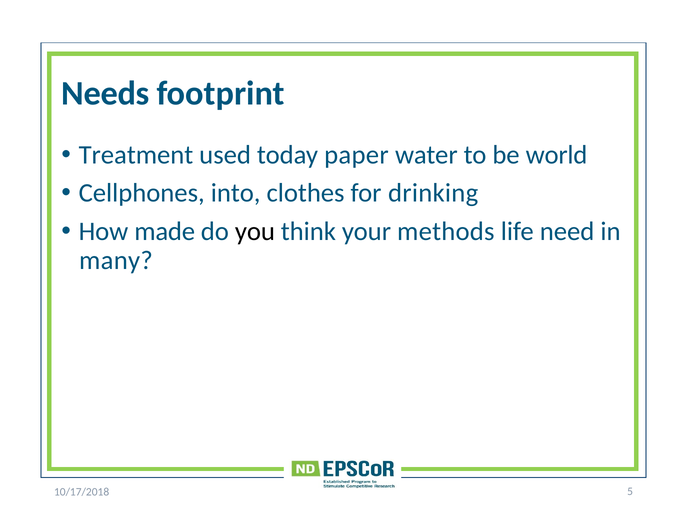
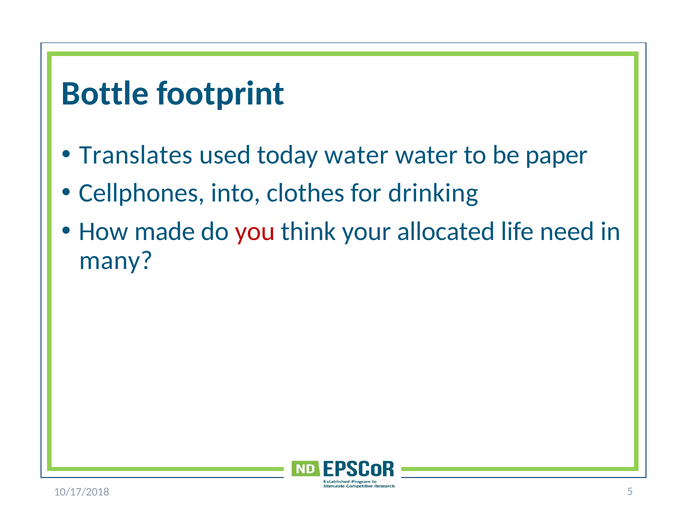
Needs: Needs -> Bottle (105, 93)
Treatment: Treatment -> Translates (136, 155)
today paper: paper -> water (356, 155)
world: world -> paper (557, 155)
you colour: black -> red (255, 232)
methods: methods -> allocated (446, 232)
